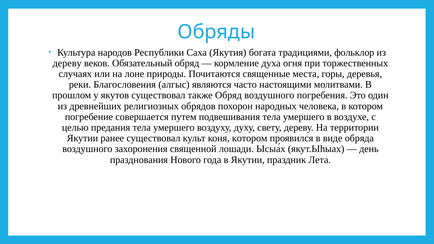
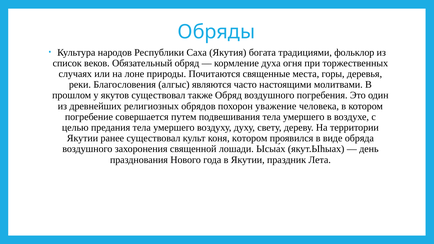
дереву: дереву -> список (67, 63)
народных: народных -> уважение (276, 106)
